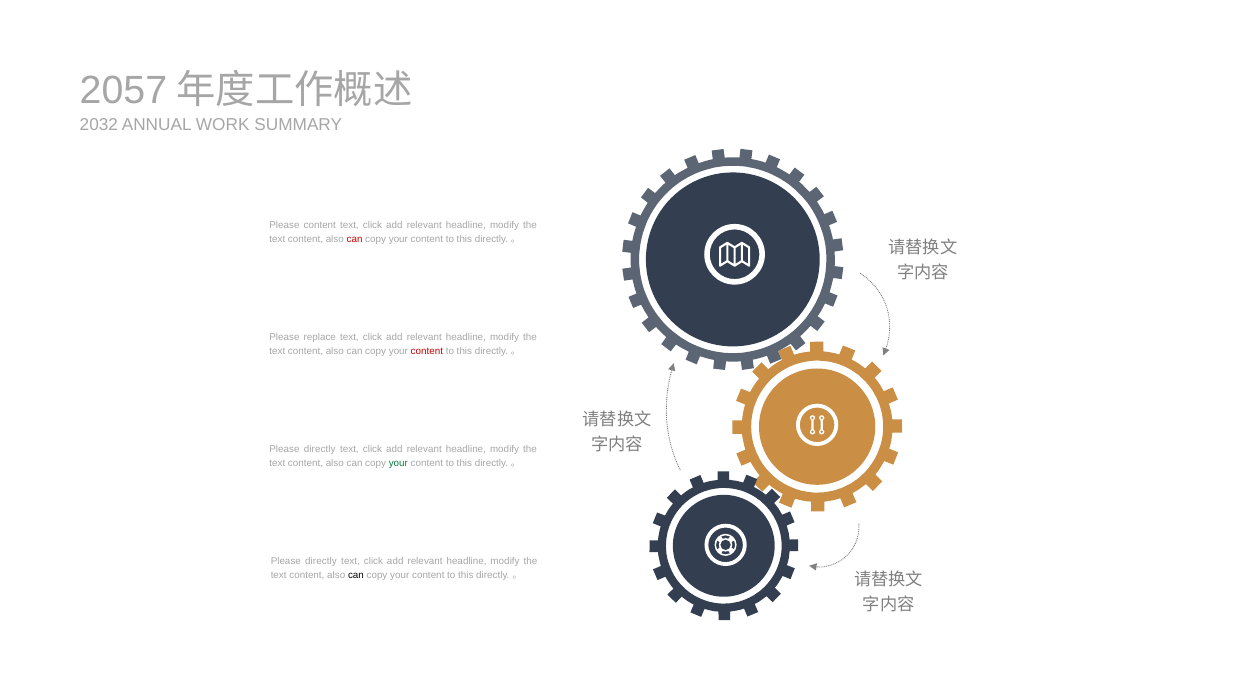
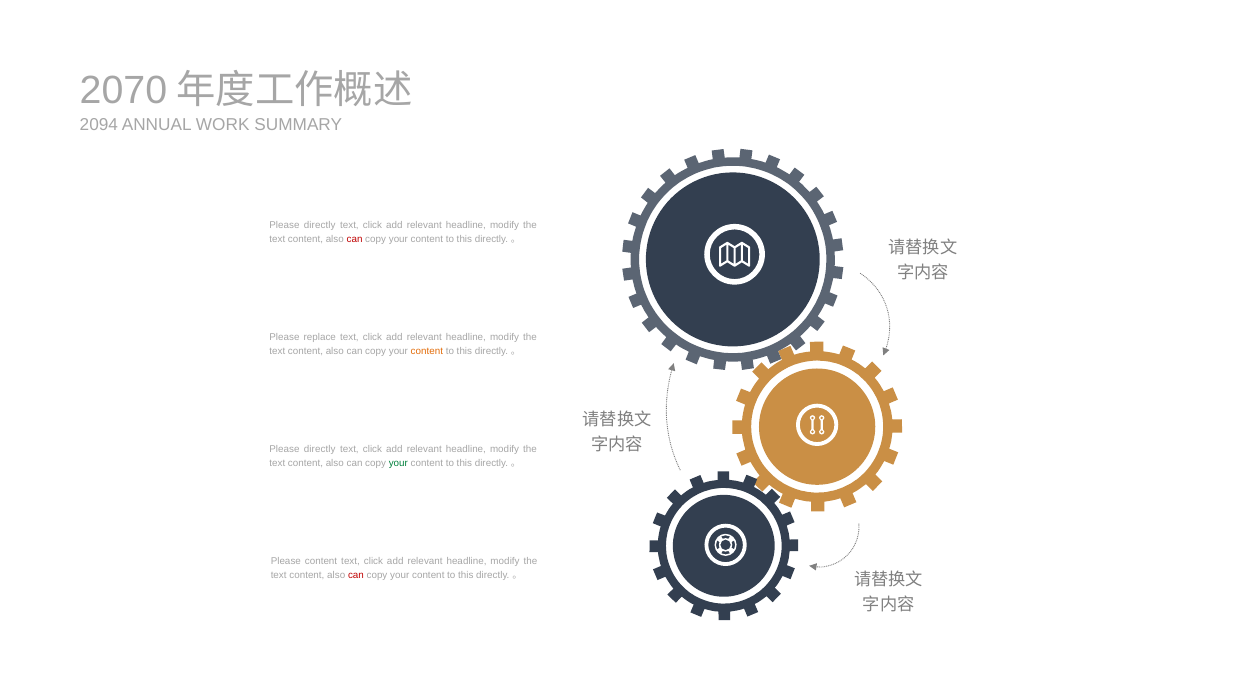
2057: 2057 -> 2070 (123, 90)
2032: 2032 -> 2094 (99, 125)
content: content -> directly (320, 225)
content colour: red -> orange (427, 351)
directly: directly -> content (321, 561)
can colour: black -> red (356, 575)
